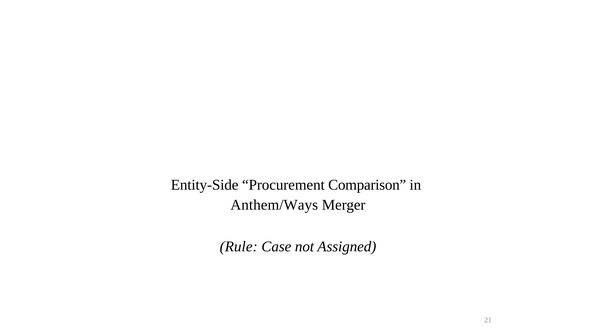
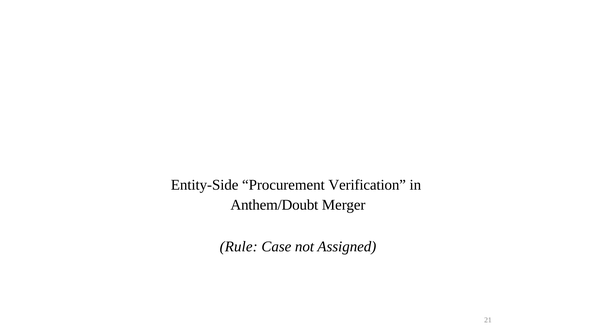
Comparison: Comparison -> Verification (367, 185)
Anthem/Ways: Anthem/Ways -> Anthem/Doubt (274, 205)
